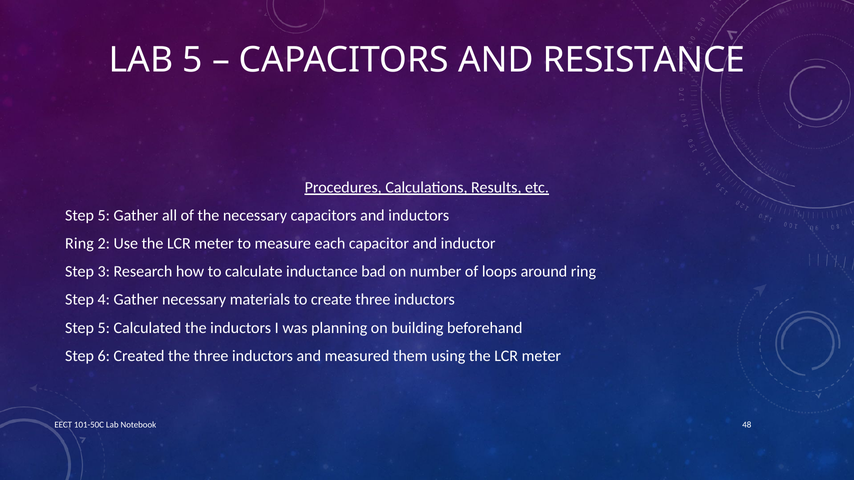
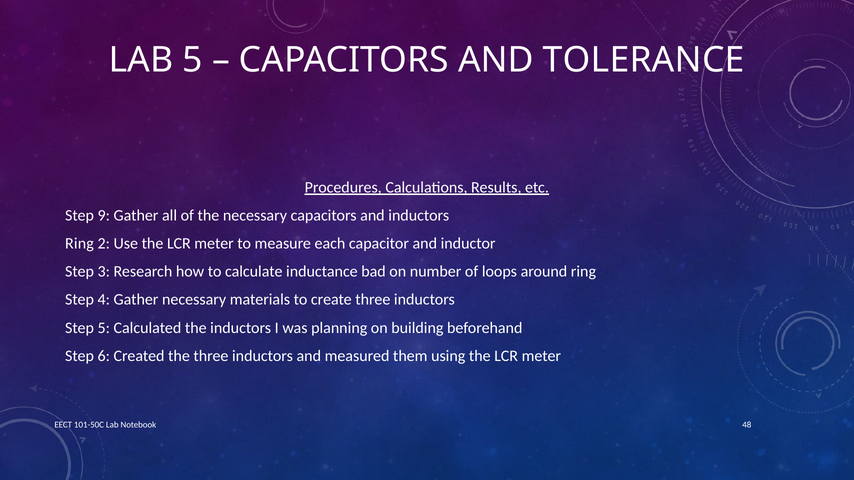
RESISTANCE: RESISTANCE -> TOLERANCE (644, 60)
5: 5 -> 9 (104, 216)
